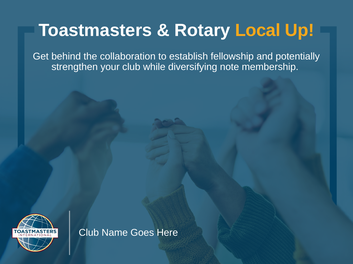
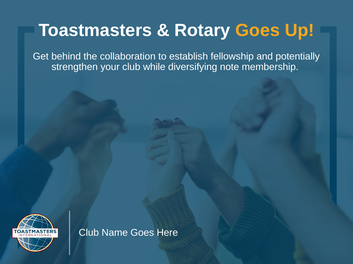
Rotary Local: Local -> Goes (258, 30)
